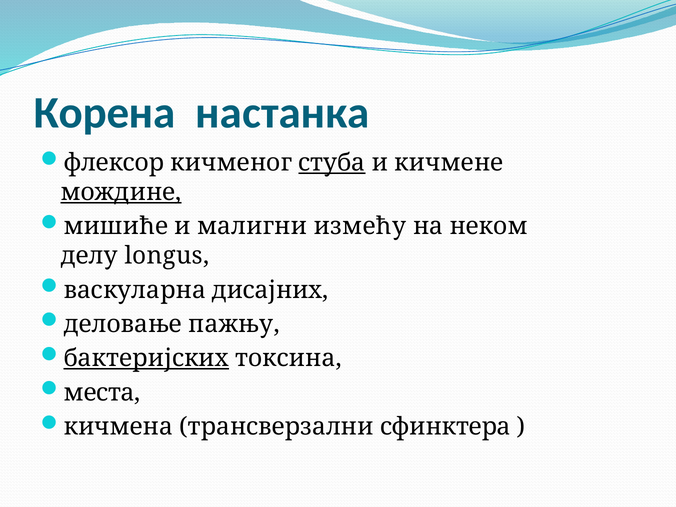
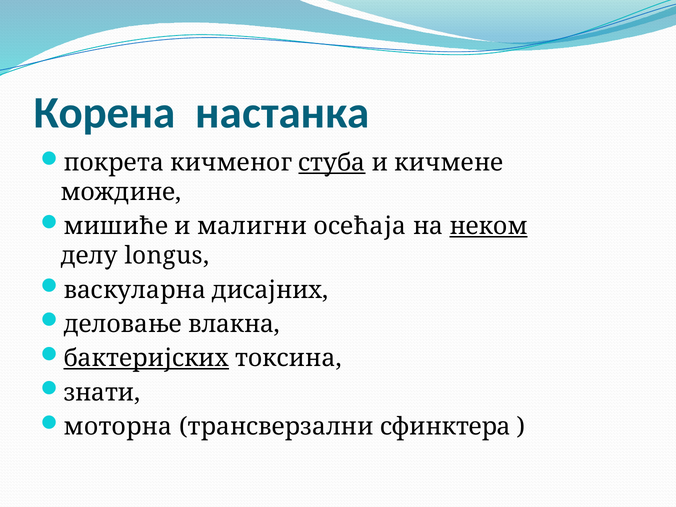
флексор: флексор -> покрета (114, 163)
мождине underline: present -> none (121, 192)
измећу: измећу -> осећаја (360, 226)
неком underline: none -> present (489, 226)
пажњу: пажњу -> влакна (234, 324)
места: места -> знати (102, 393)
кичмена: кичмена -> моторна (118, 427)
